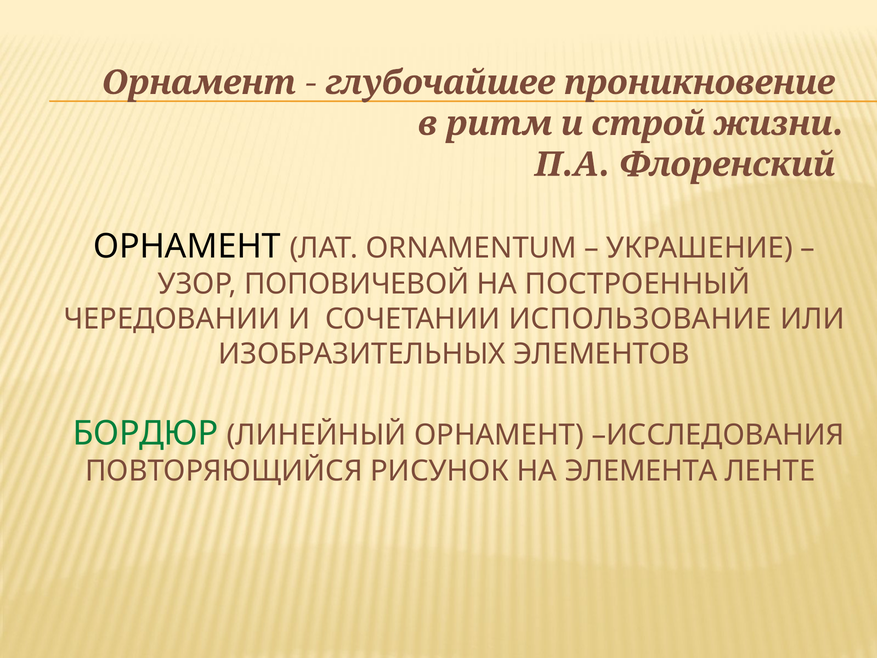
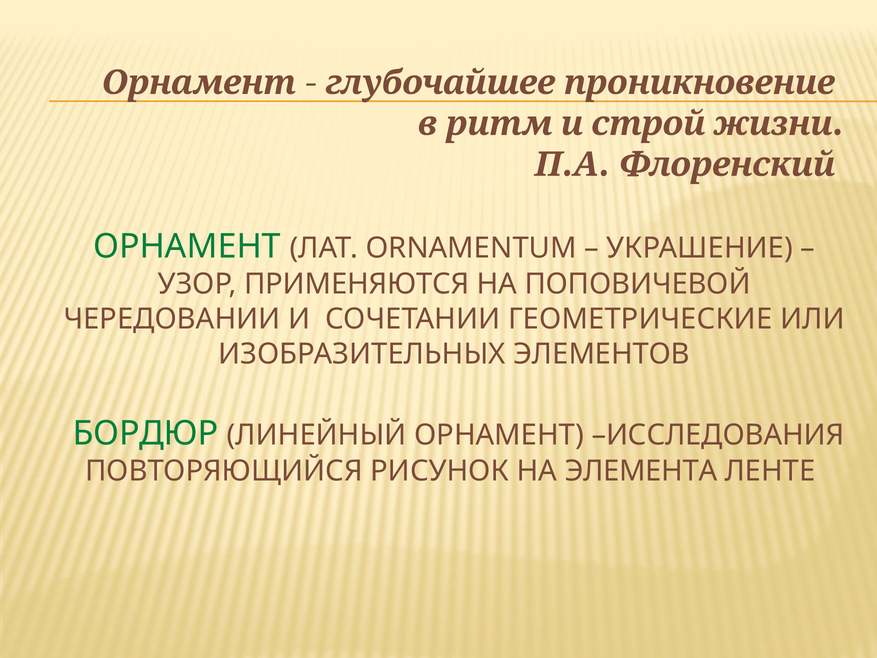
ОРНАМЕНТ colour: black -> green (187, 246)
ПОПОВИЧЕВОЙ: ПОПОВИЧЕВОЙ -> ПРИМЕНЯЮТСЯ (357, 284)
ПОСТРОЕННЫЙ: ПОСТРОЕННЫЙ -> ПОПОВИЧЕВОЙ (638, 284)
ИСПОЛЬЗОВАНИЕ: ИСПОЛЬЗОВАНИЕ -> ГЕОМЕТРИЧЕСКИЕ (640, 319)
